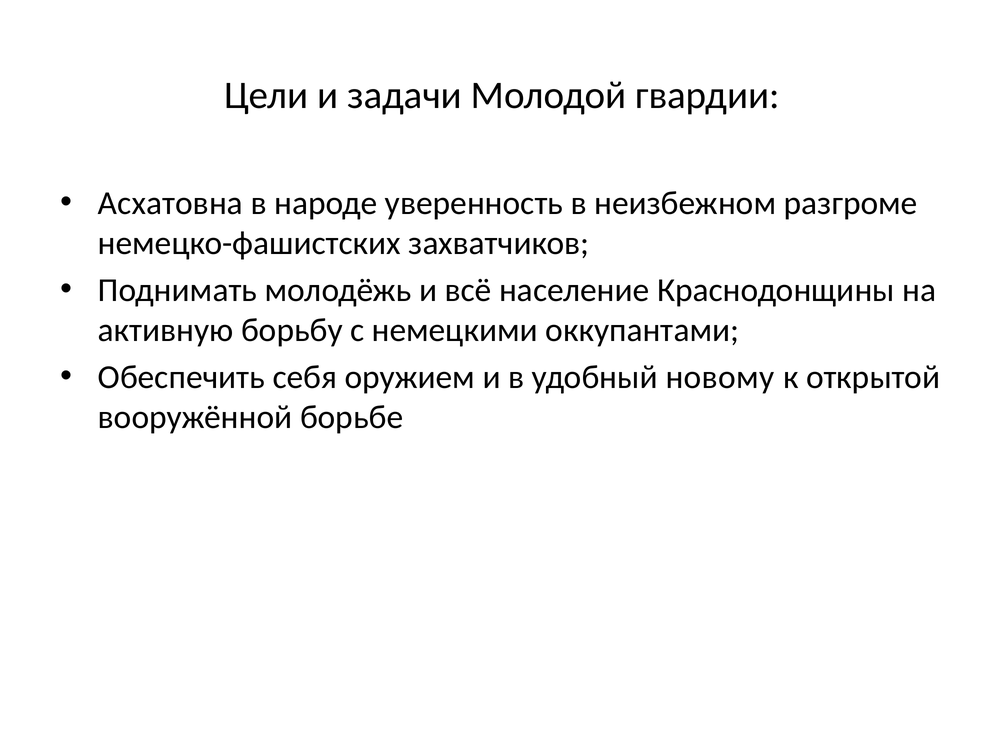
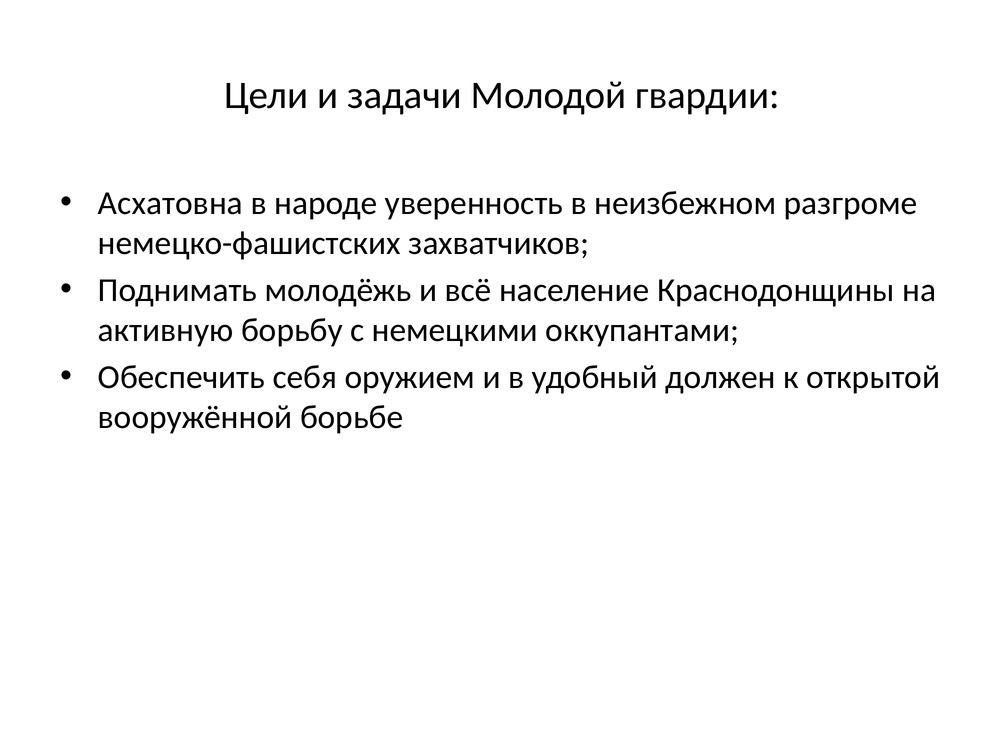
новому: новому -> должен (720, 377)
